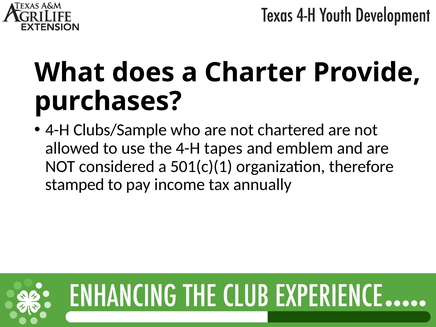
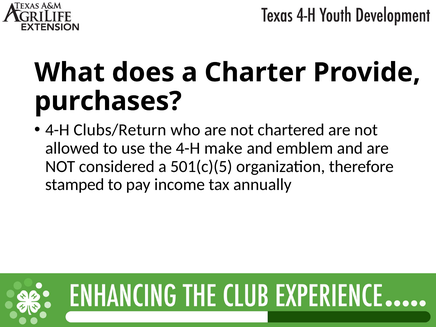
Clubs/Sample: Clubs/Sample -> Clubs/Return (120, 130)
tapes: tapes -> make (223, 148)
501(c)(1: 501(c)(1 -> 501(c)(5 (201, 166)
